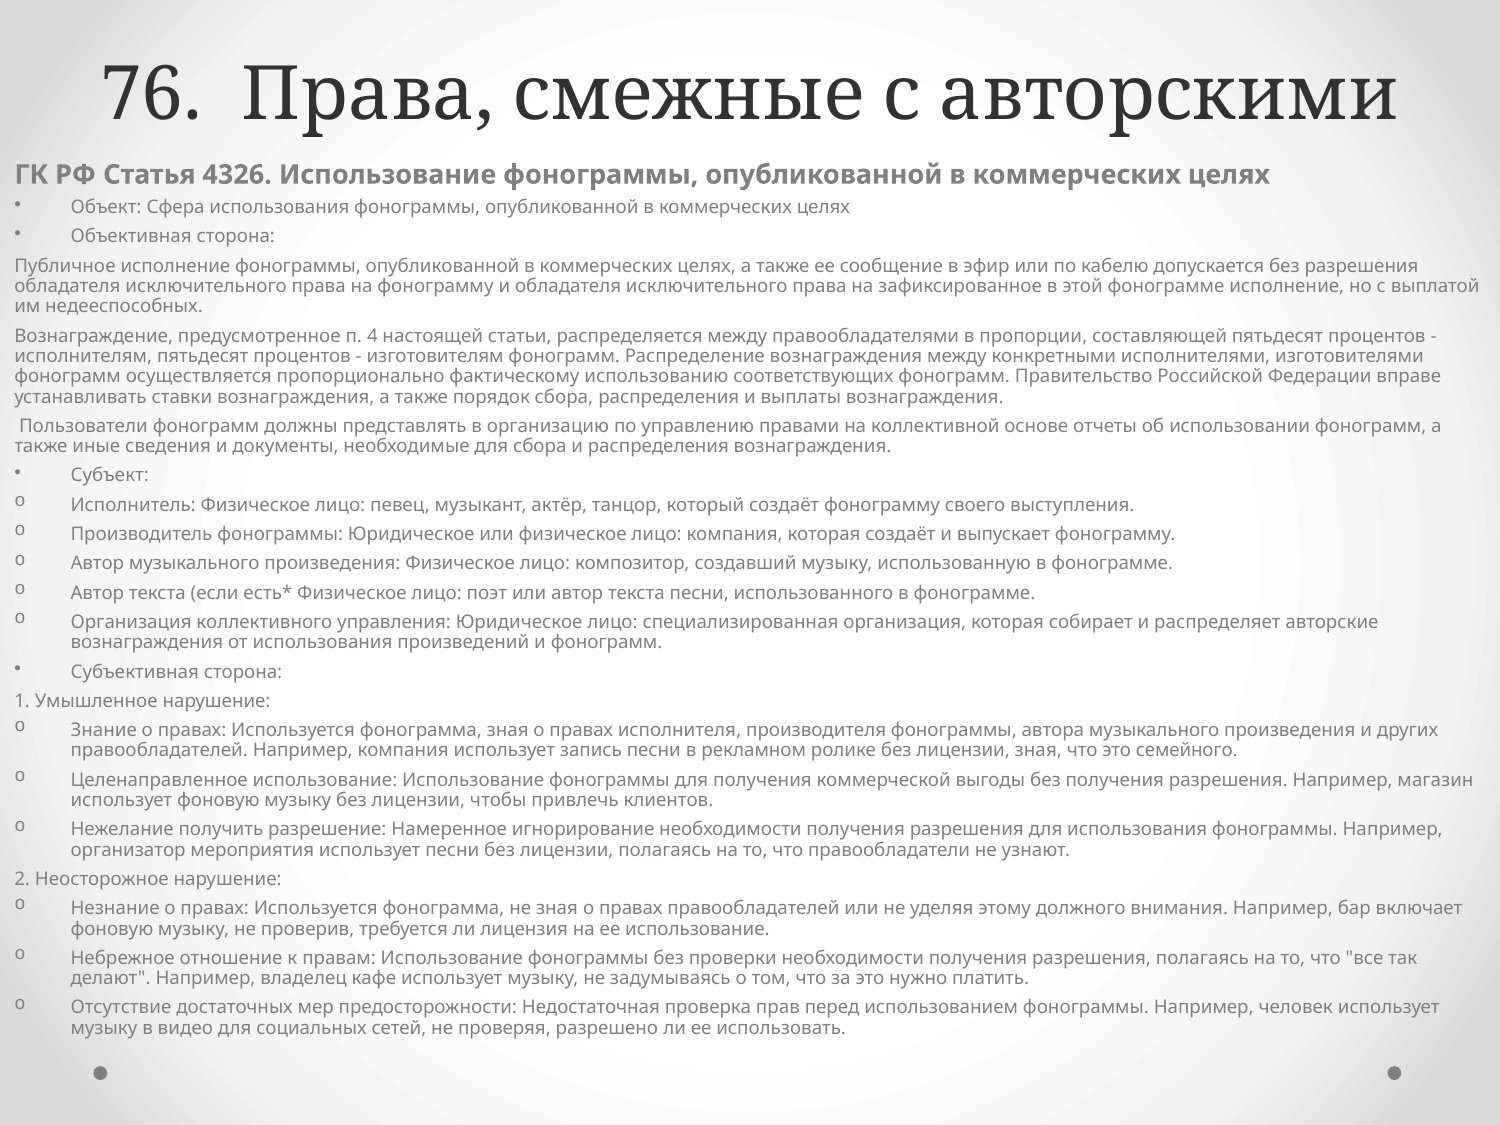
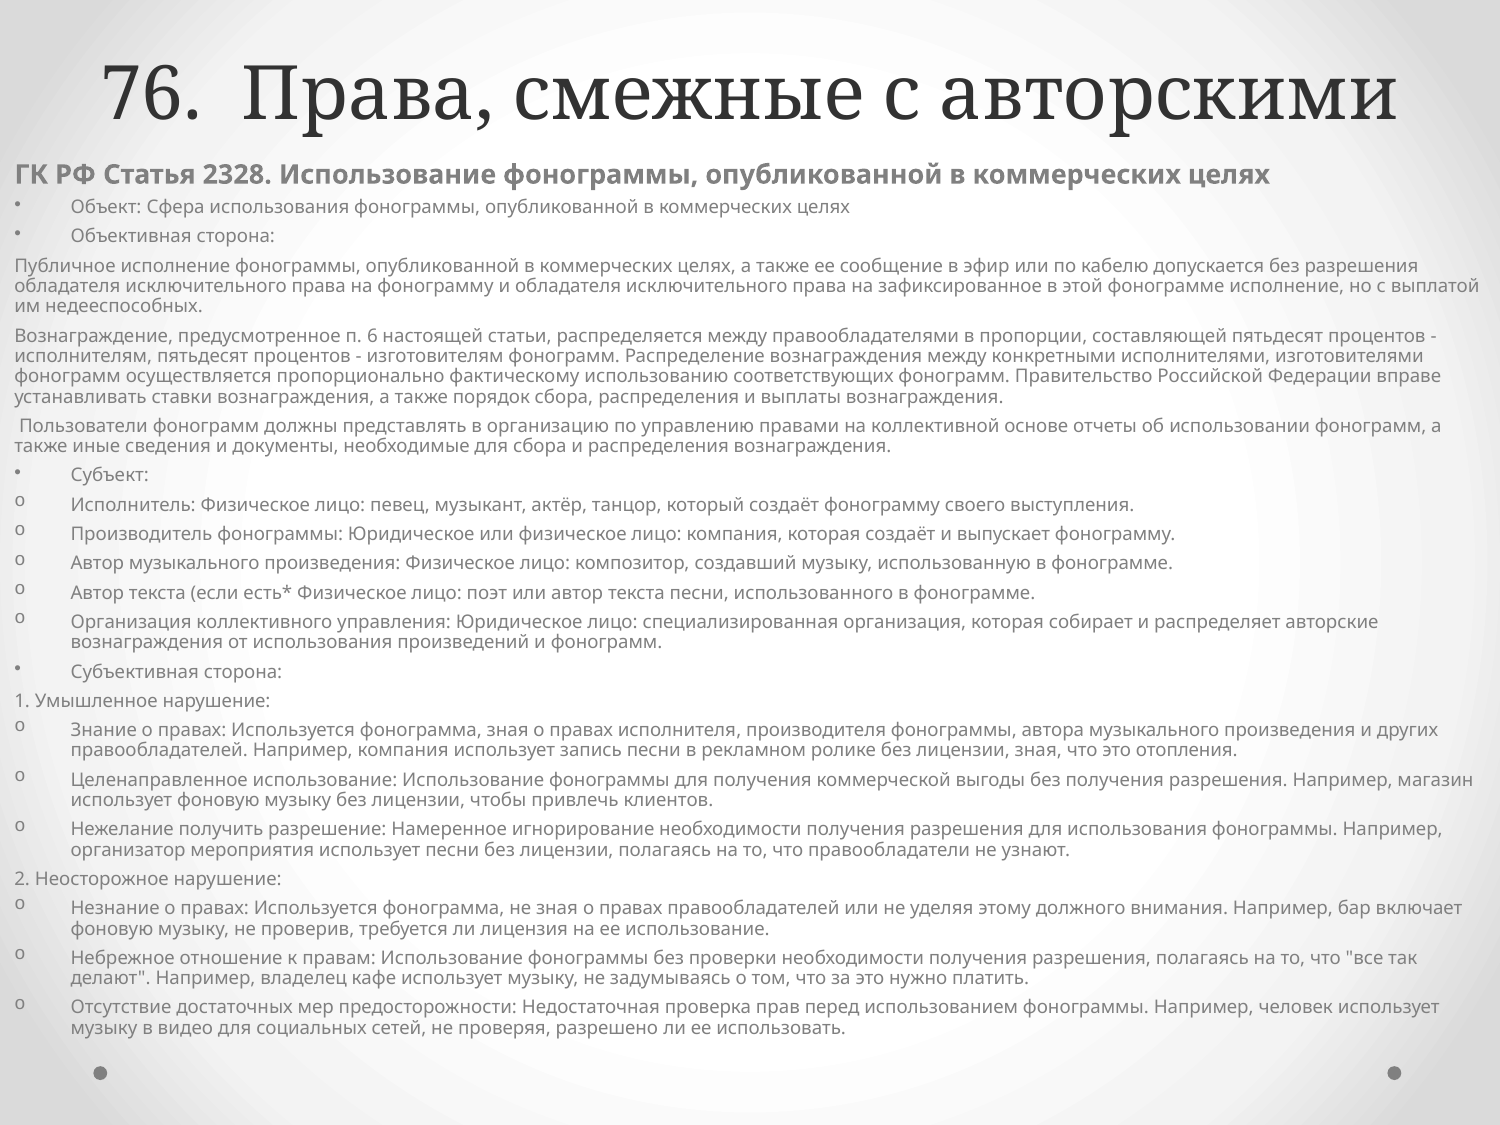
4326: 4326 -> 2328 (237, 175)
4: 4 -> 6 (372, 336)
семейного: семейного -> отопления (1187, 751)
